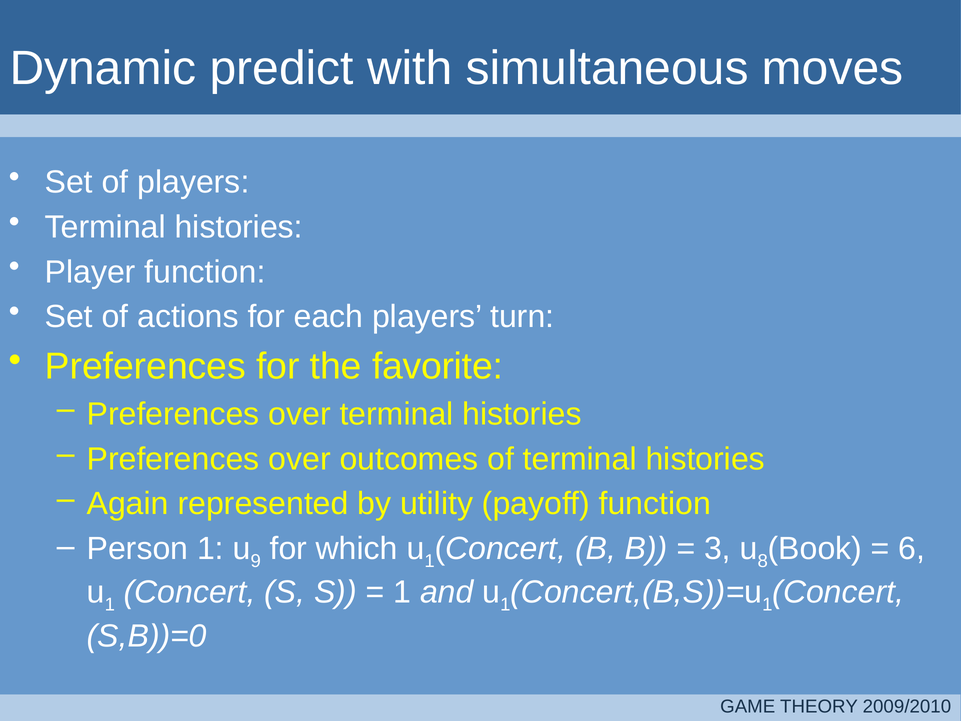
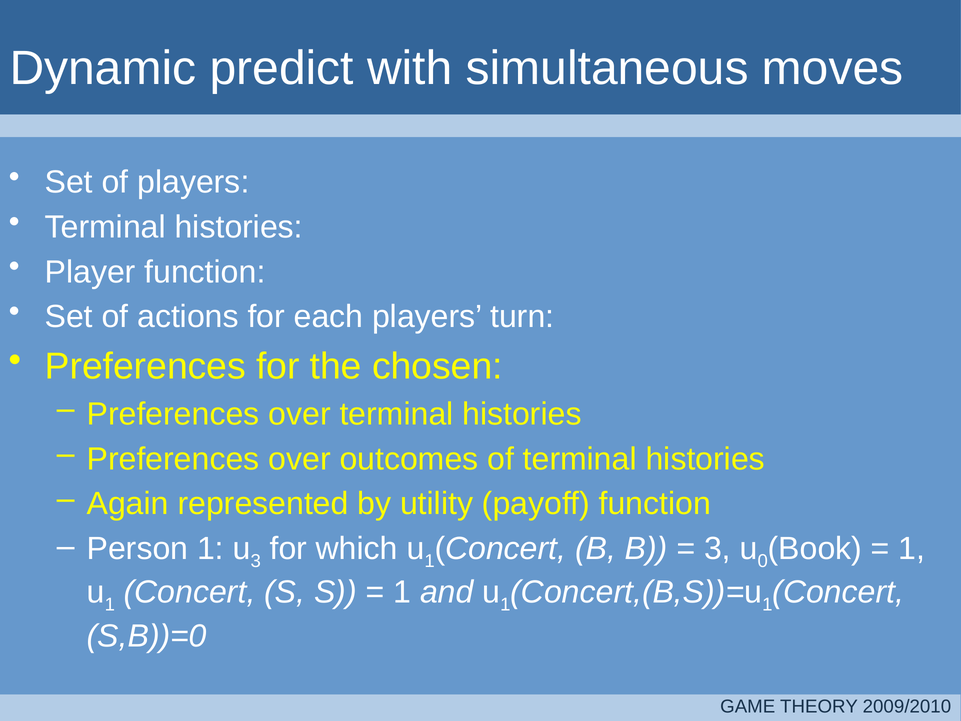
favorite: favorite -> chosen (437, 366)
9: 9 -> 3 (256, 561)
8: 8 -> 0 (763, 561)
6: 6 -> 1 (912, 548)
